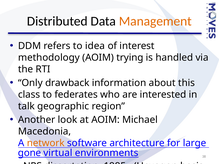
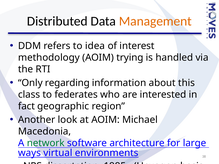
drawback: drawback -> regarding (67, 83)
talk: talk -> fact (26, 106)
network colour: orange -> green (46, 143)
gone: gone -> ways (29, 153)
